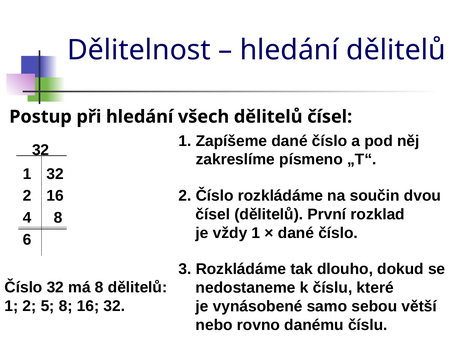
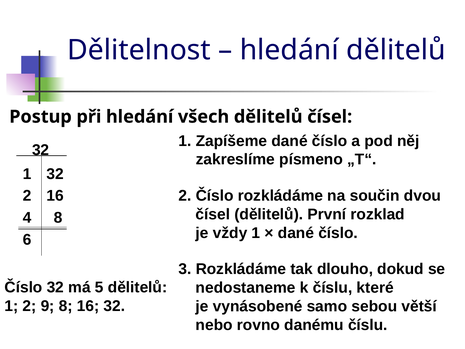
má 8: 8 -> 5 (99, 287)
5: 5 -> 9 (48, 306)
